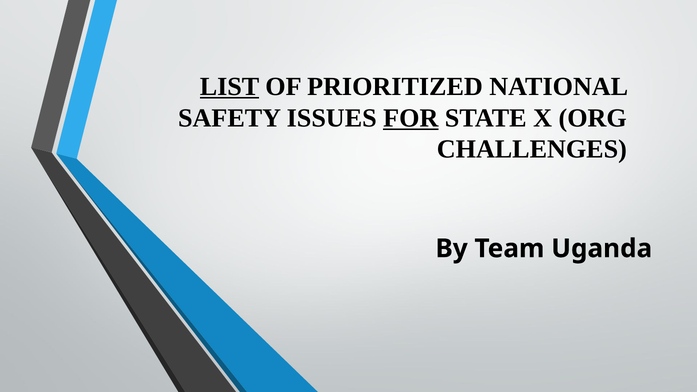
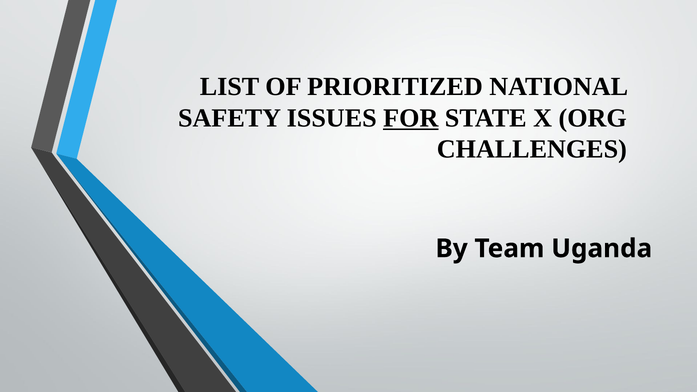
LIST underline: present -> none (230, 87)
